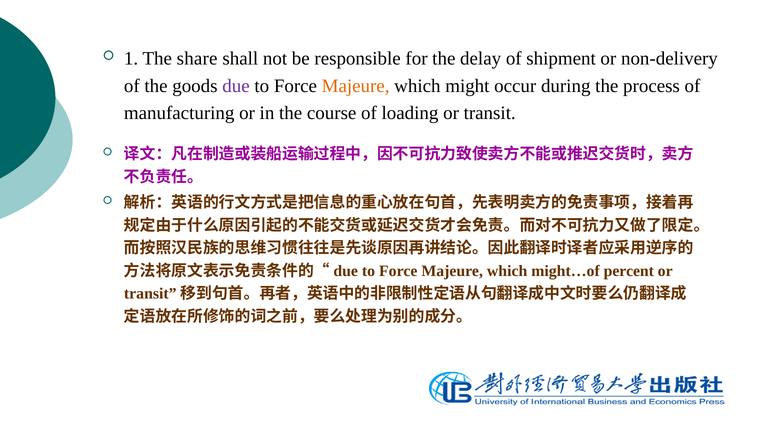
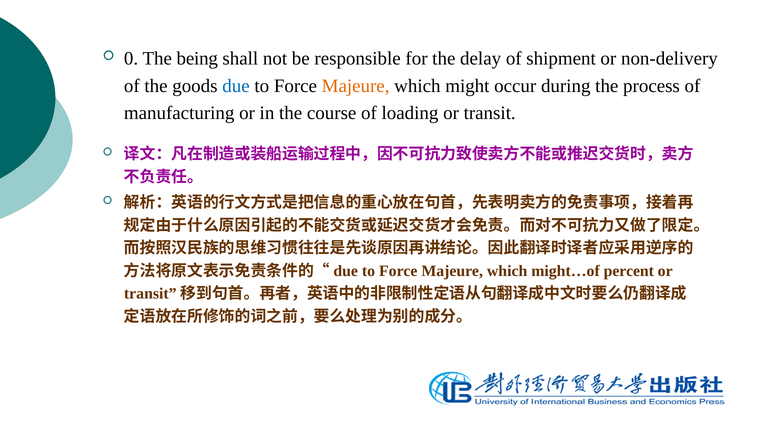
1: 1 -> 0 (131, 59)
share: share -> being (197, 59)
due colour: purple -> blue (236, 86)
